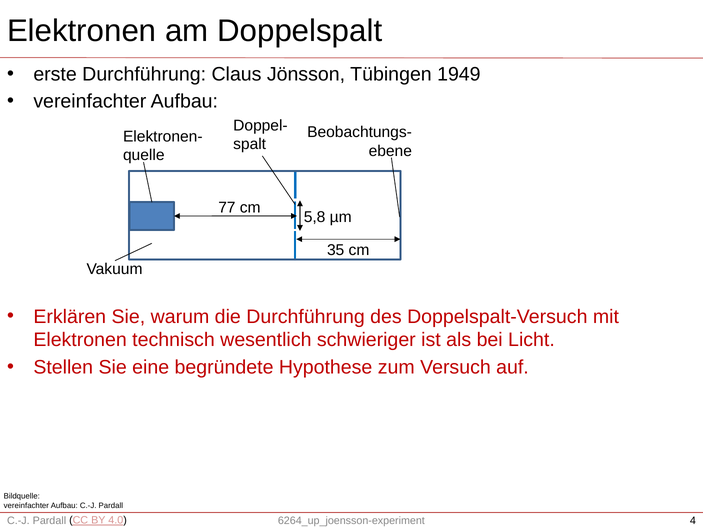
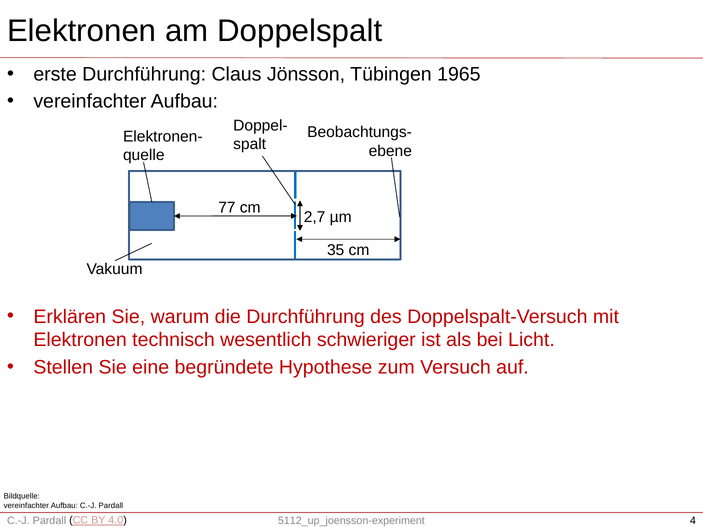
1949: 1949 -> 1965 (459, 74)
5,8: 5,8 -> 2,7 (315, 217)
6264_up_joensson-experiment: 6264_up_joensson-experiment -> 5112_up_joensson-experiment (351, 521)
